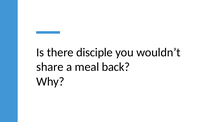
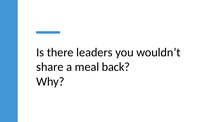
disciple: disciple -> leaders (94, 52)
